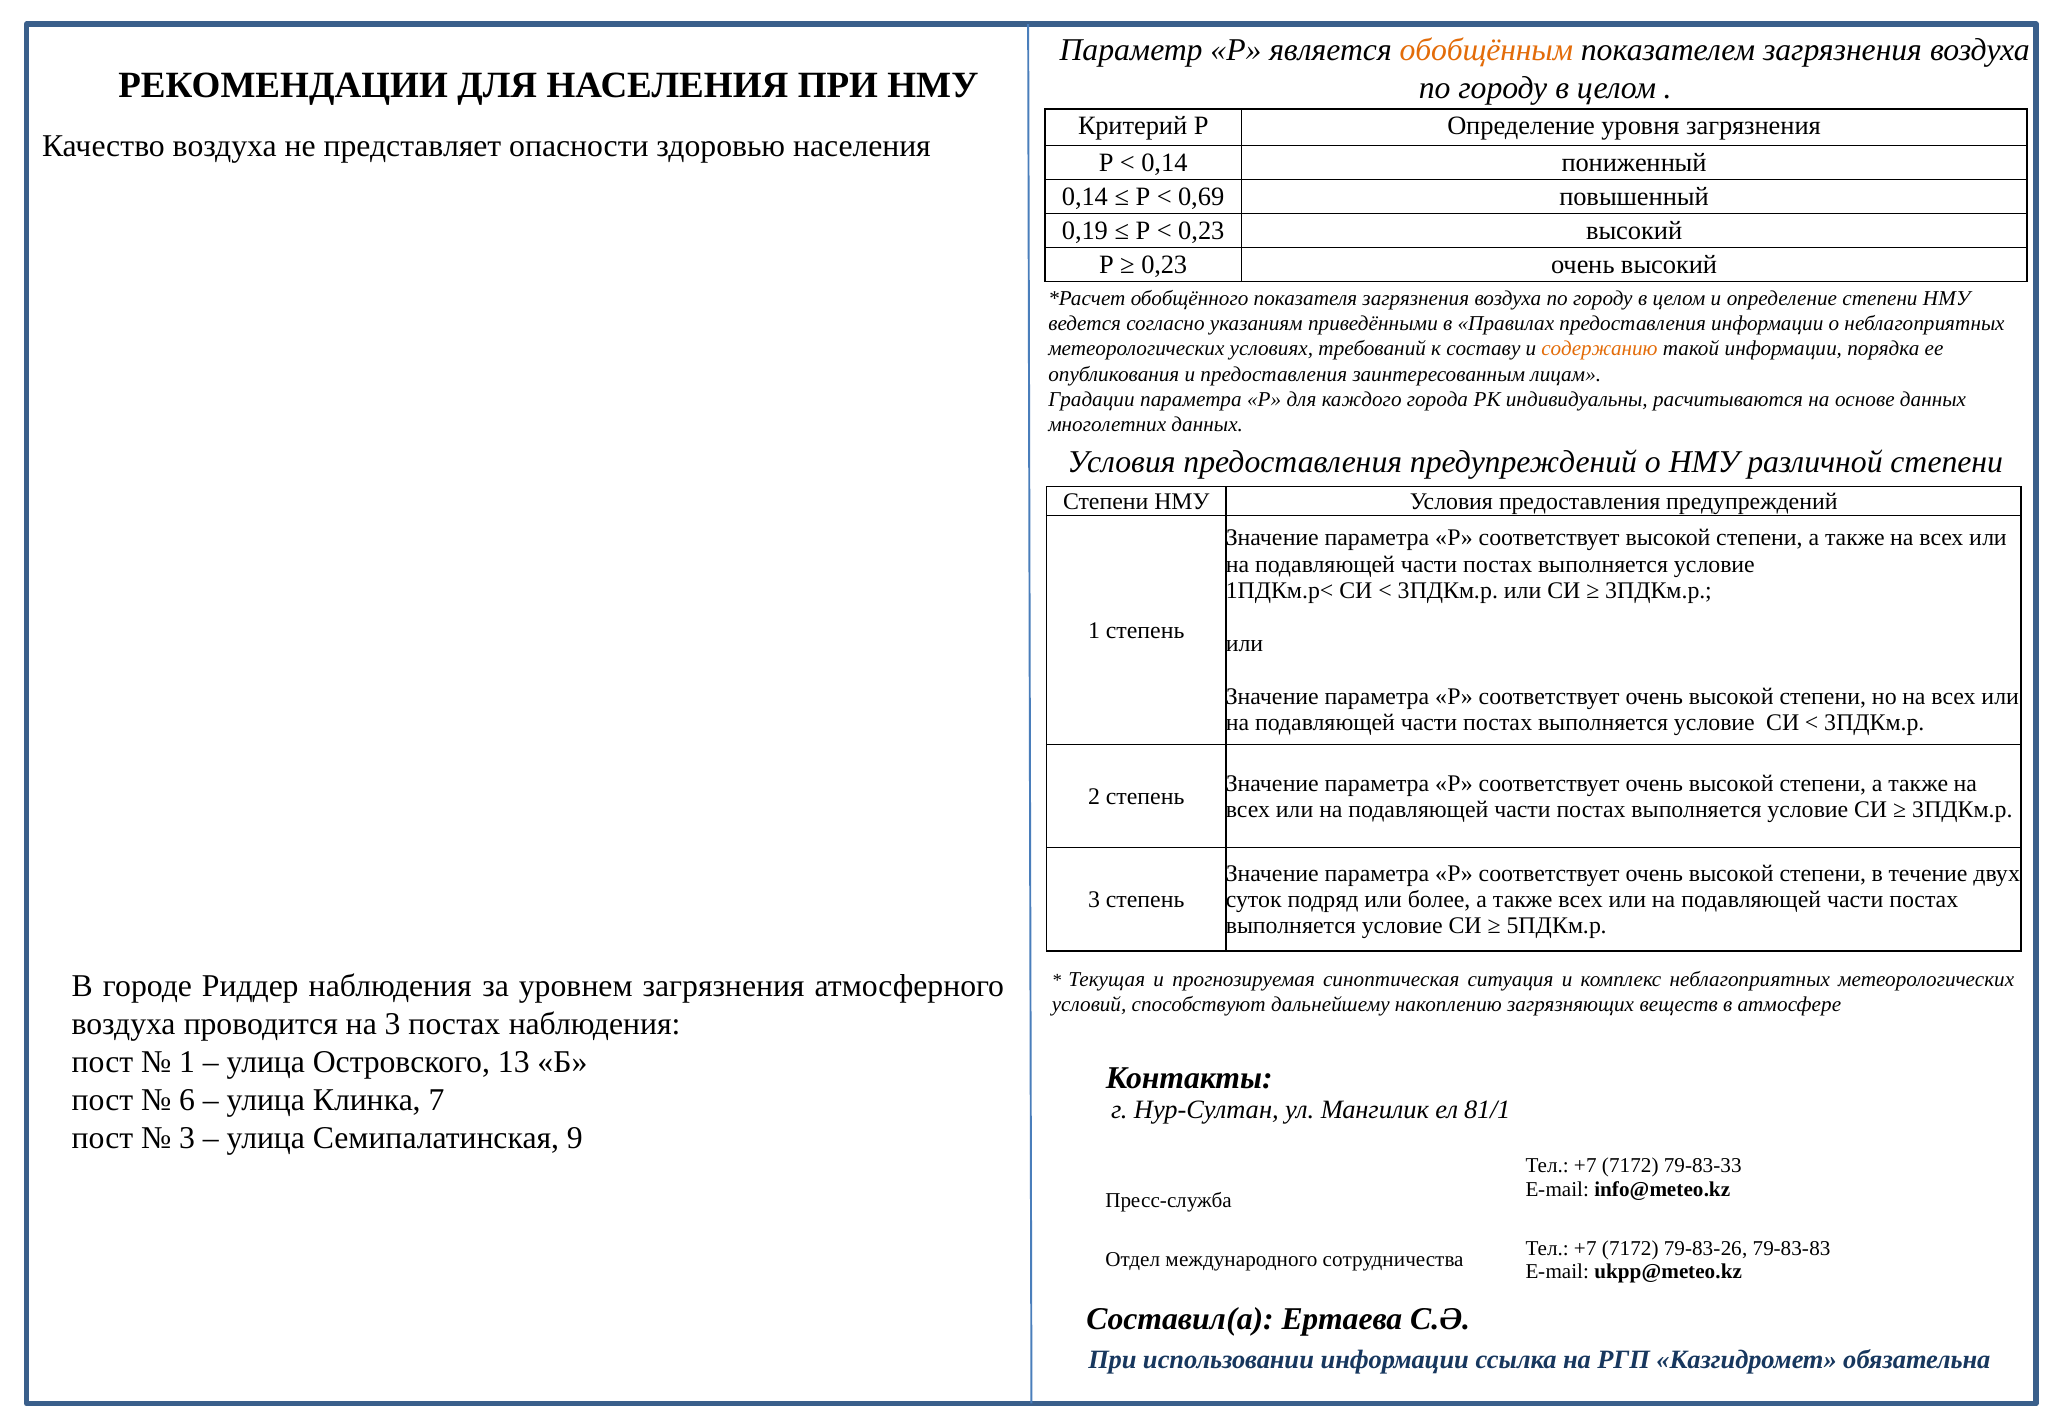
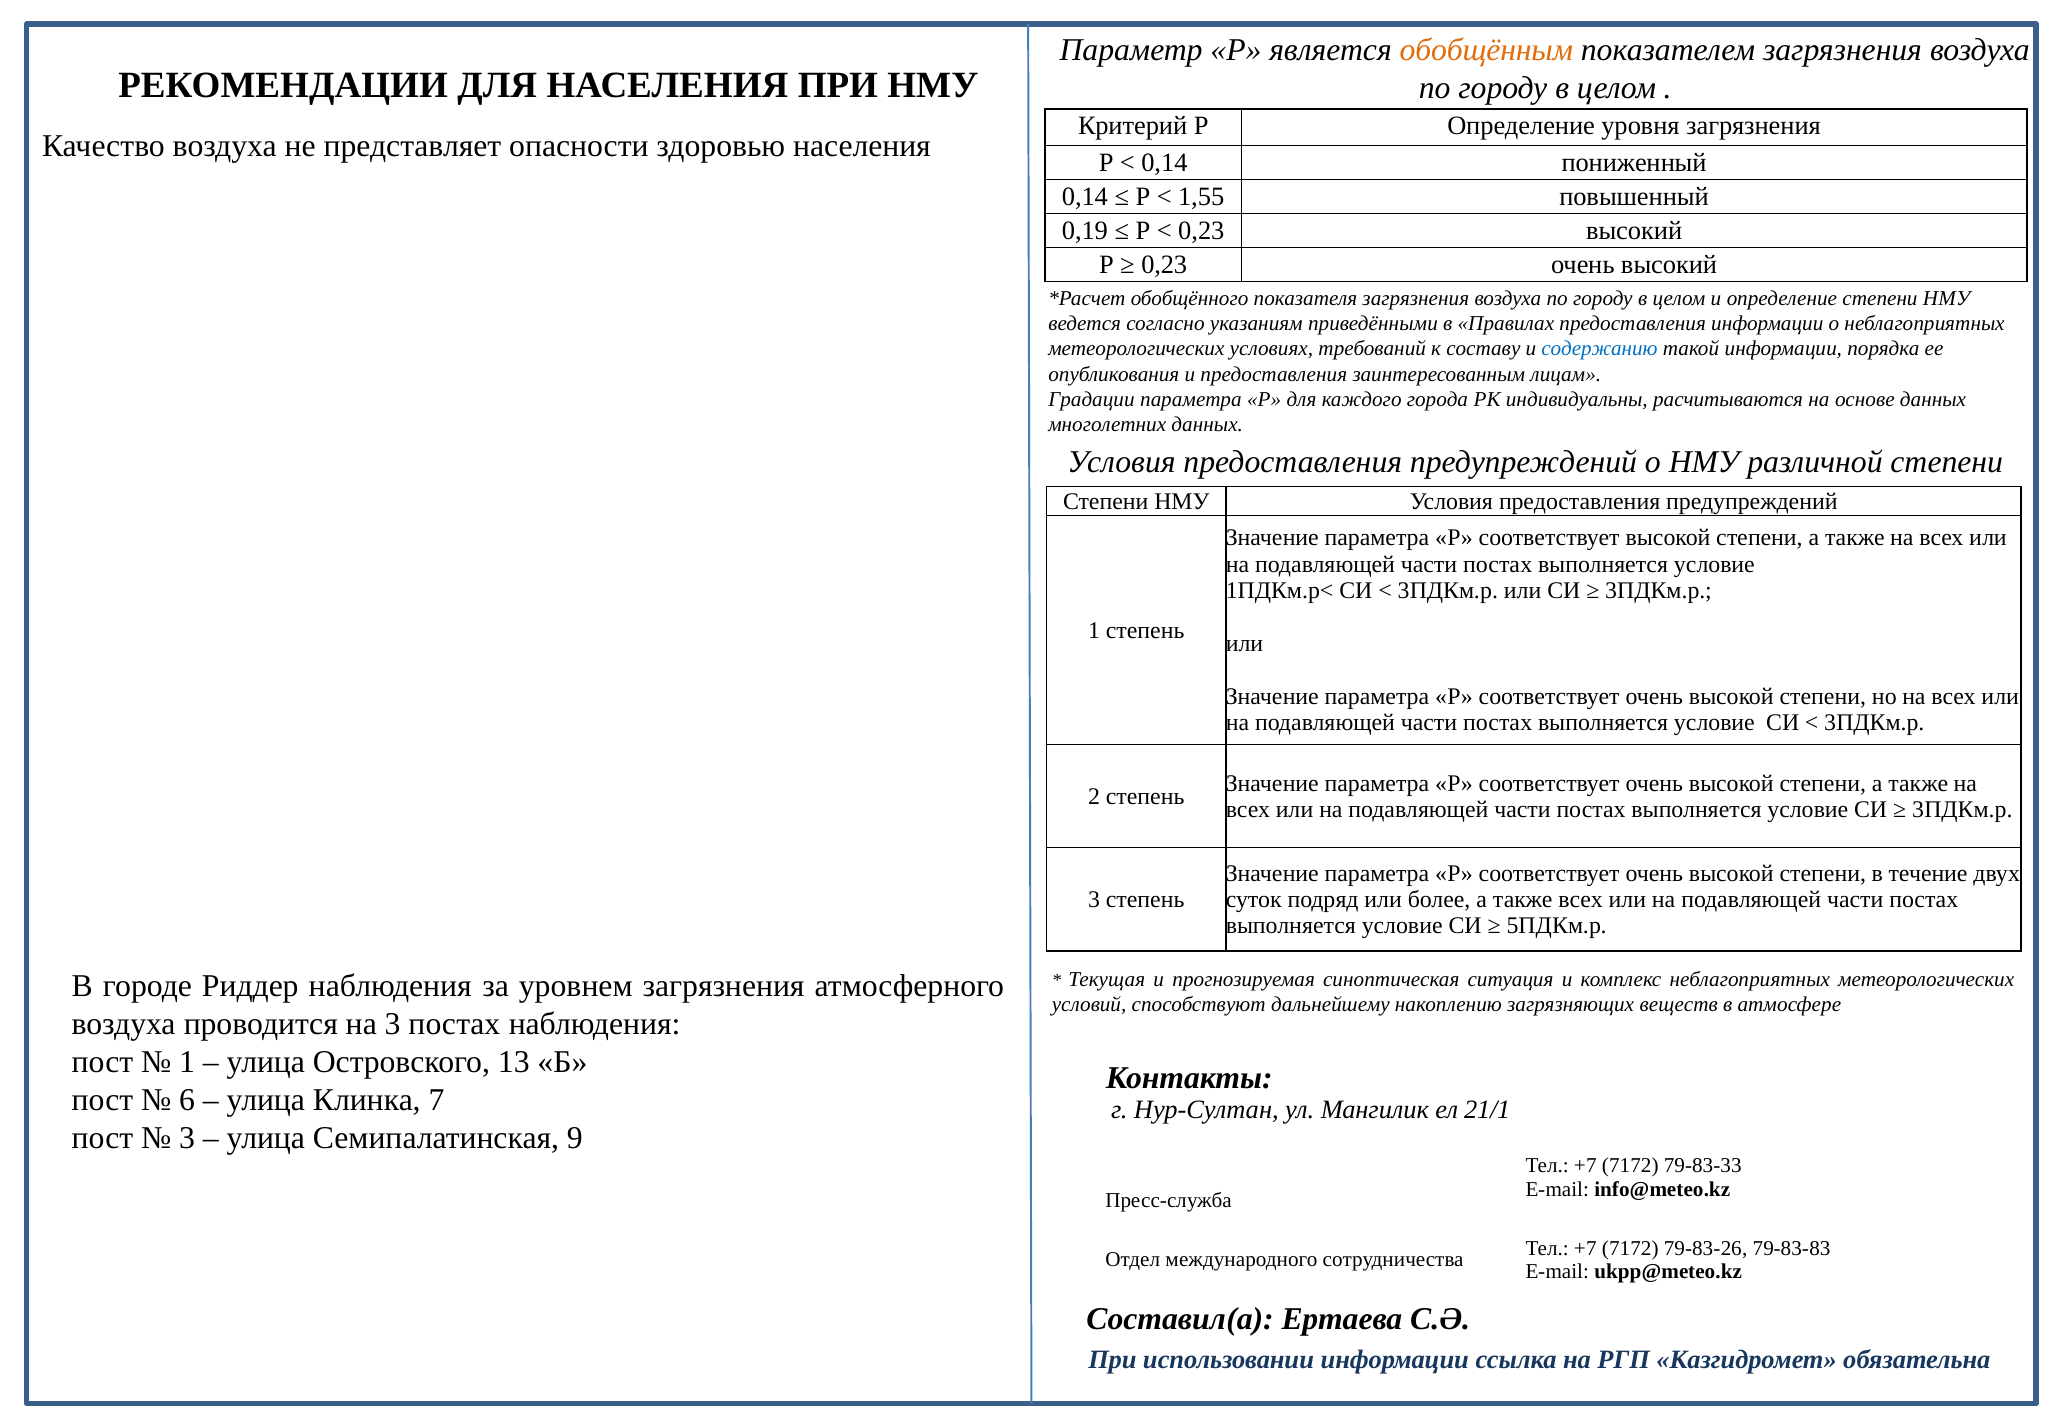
0,69: 0,69 -> 1,55 (1201, 196)
содержанию colour: orange -> blue (1599, 349)
81/1: 81/1 -> 21/1 (1487, 1110)
